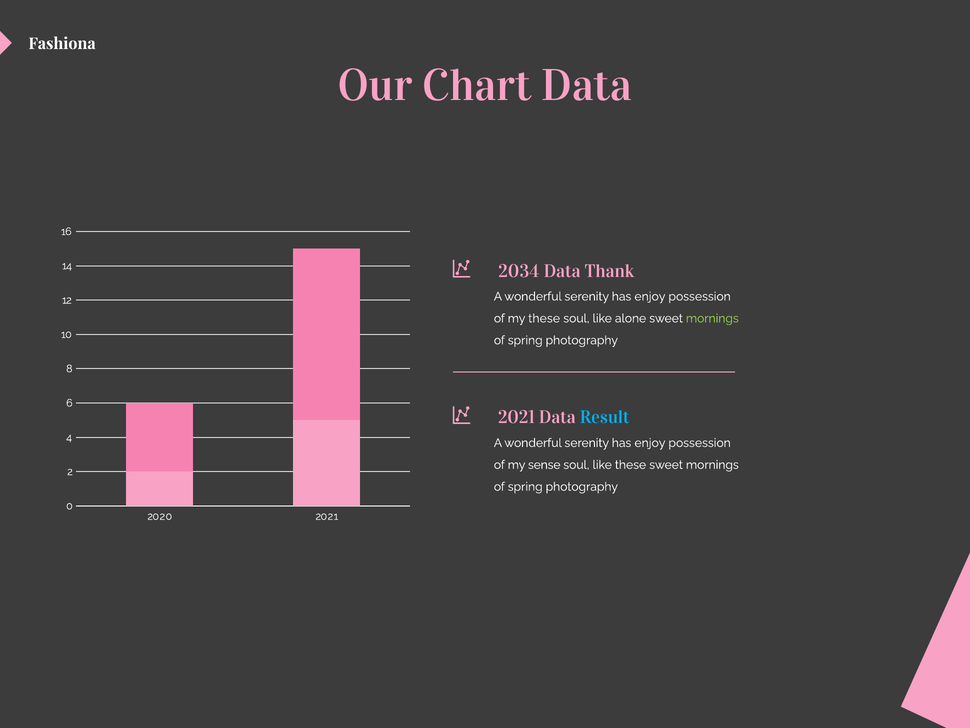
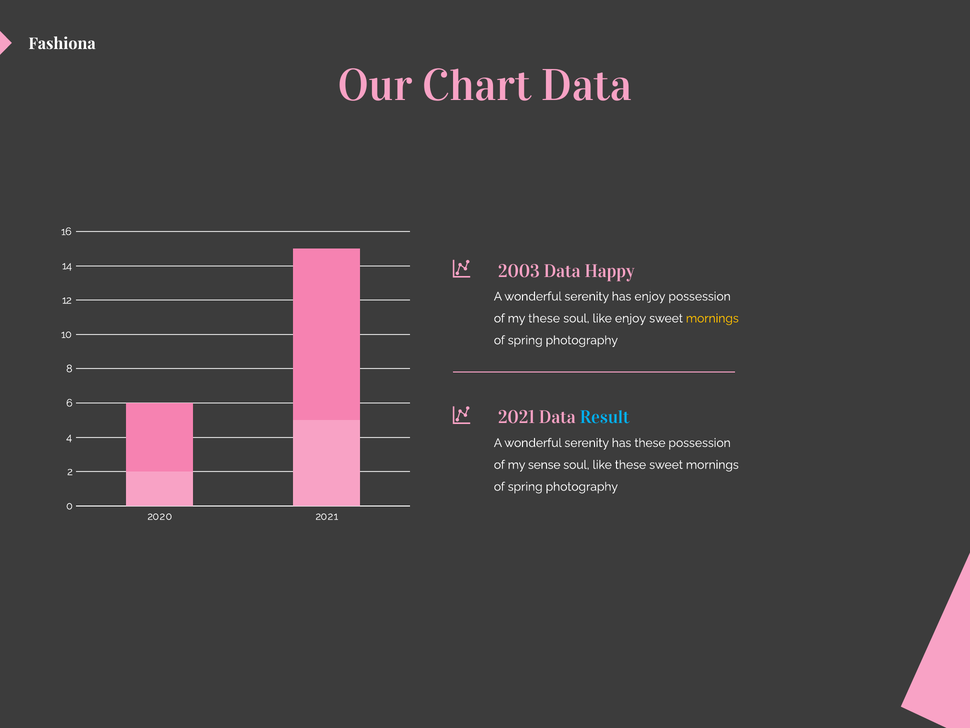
2034: 2034 -> 2003 (519, 271)
Thank: Thank -> Happy (610, 271)
like alone: alone -> enjoy (630, 318)
mornings colour: light green -> yellow (712, 318)
enjoy: enjoy -> these (650, 443)
